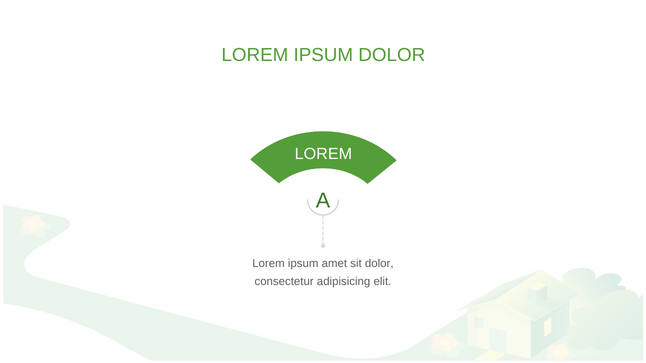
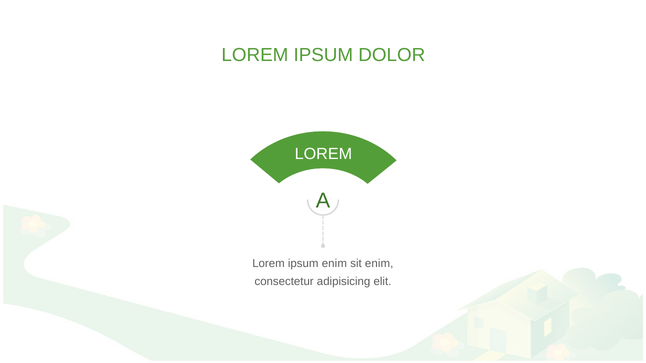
ipsum amet: amet -> enim (334, 264)
sit dolor: dolor -> enim (379, 264)
